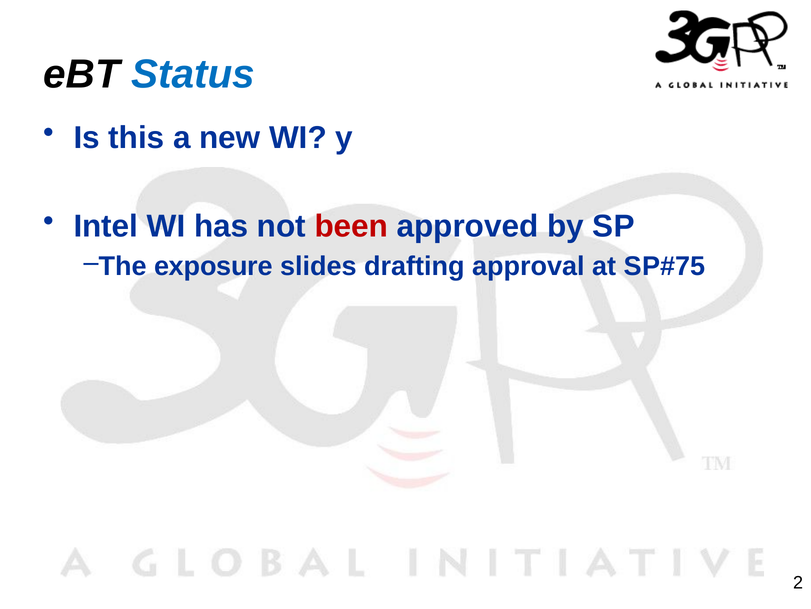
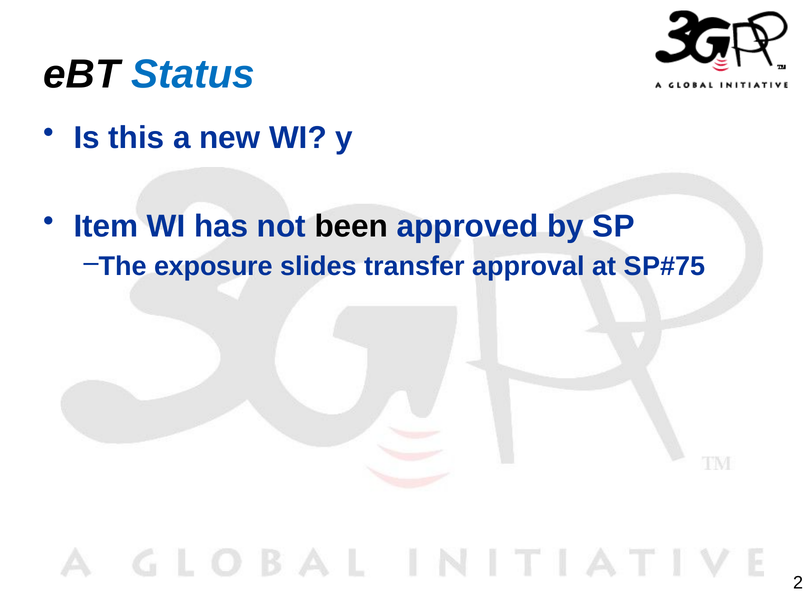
Intel: Intel -> Item (106, 226)
been colour: red -> black (351, 226)
drafting: drafting -> transfer (415, 266)
